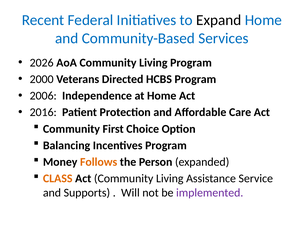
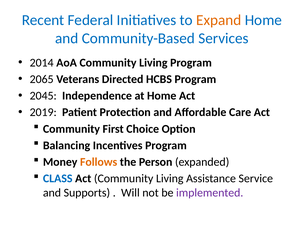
Expand colour: black -> orange (219, 20)
2026: 2026 -> 2014 (42, 63)
2000: 2000 -> 2065 (42, 79)
2006: 2006 -> 2045 (43, 96)
2016: 2016 -> 2019 (43, 112)
CLASS colour: orange -> blue (58, 179)
